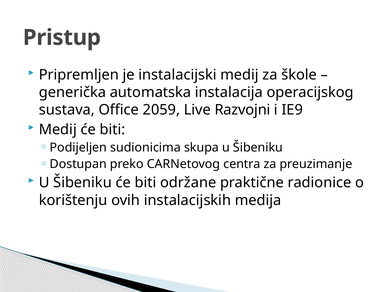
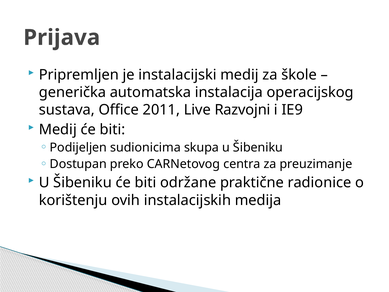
Pristup: Pristup -> Prijava (62, 38)
2059: 2059 -> 2011 (161, 110)
